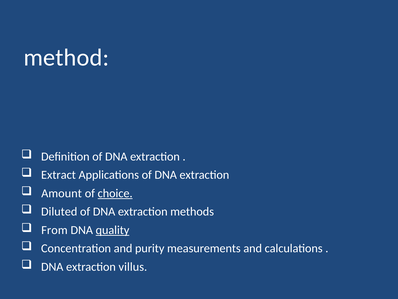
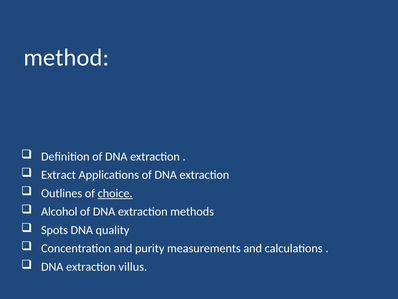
Amount: Amount -> Outlines (62, 193)
Diluted: Diluted -> Alcohol (59, 211)
From: From -> Spots (55, 230)
quality underline: present -> none (113, 230)
